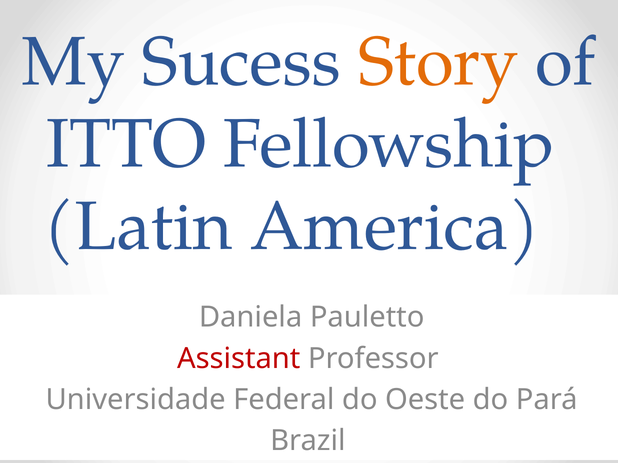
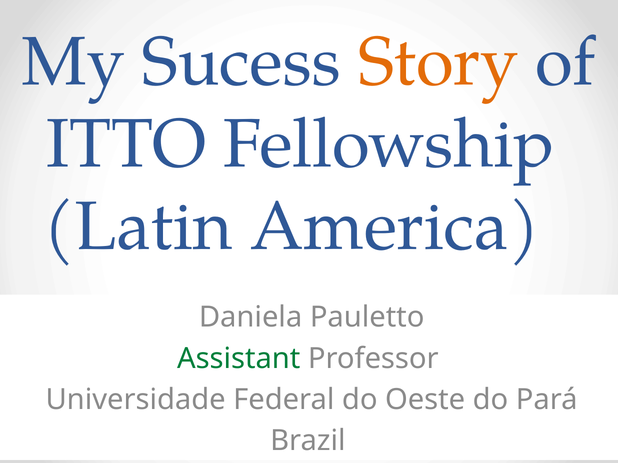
Assistant colour: red -> green (239, 359)
